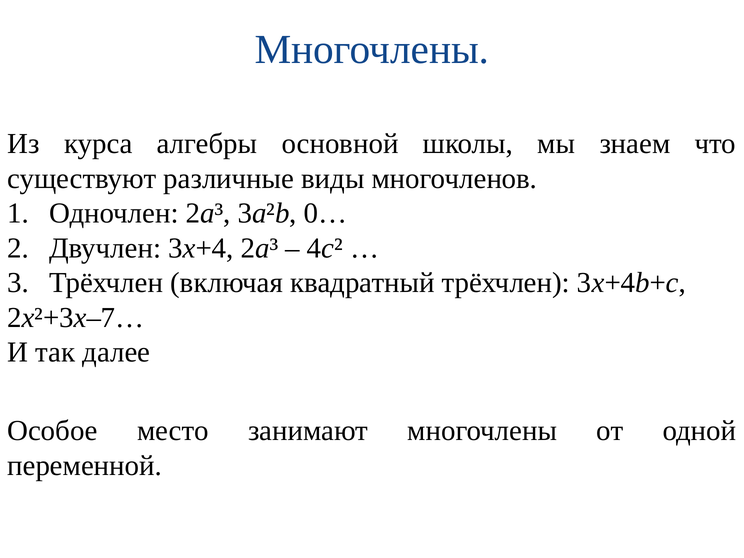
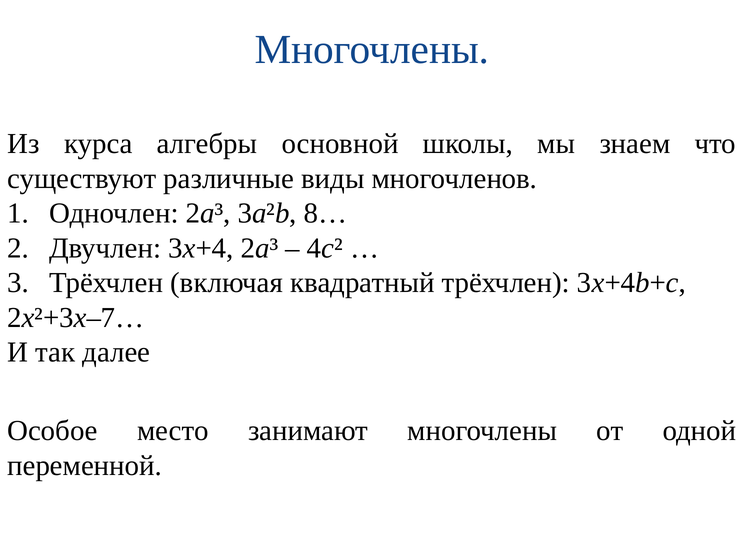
0…: 0… -> 8… (326, 213)
